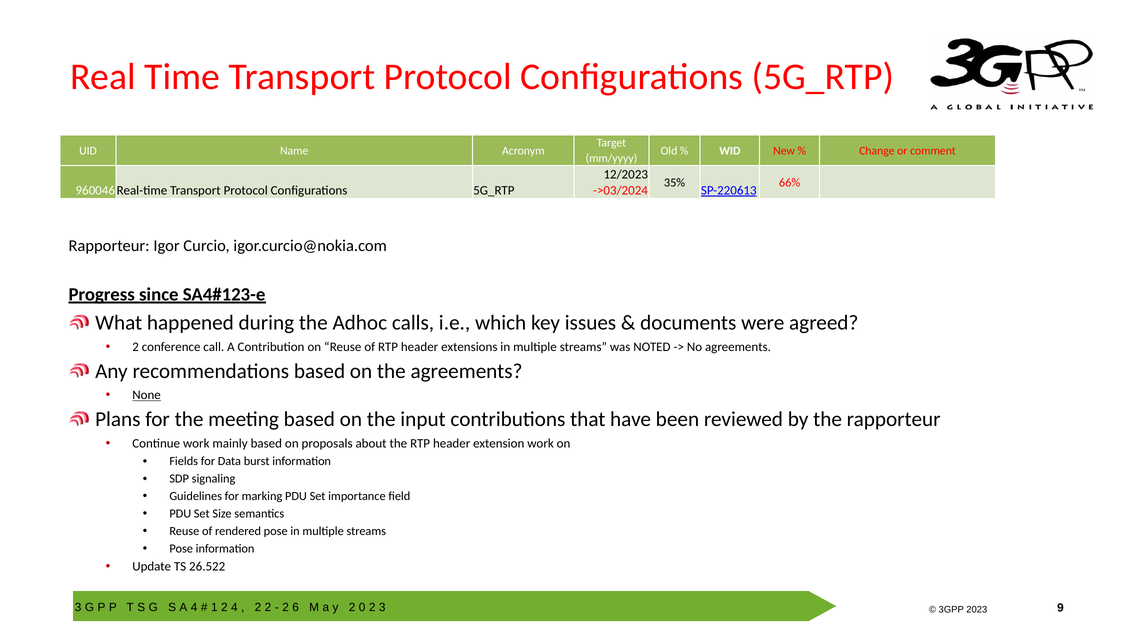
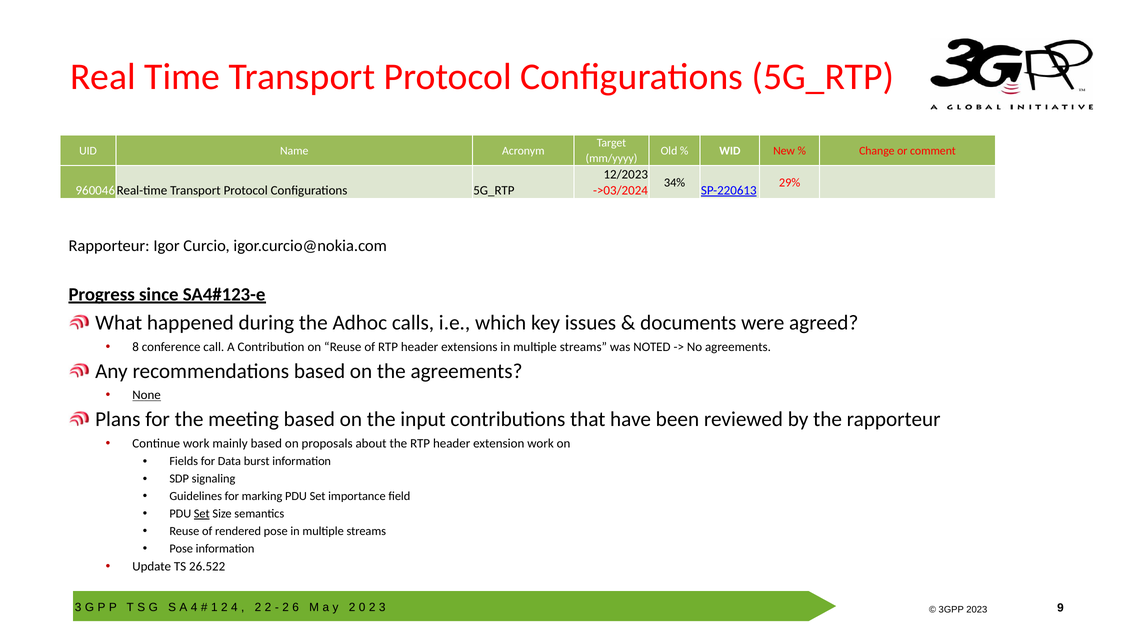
35%: 35% -> 34% (675, 183)
66%: 66% -> 29% (790, 183)
2: 2 -> 8 (136, 347)
Set underline: none -> present (202, 514)
